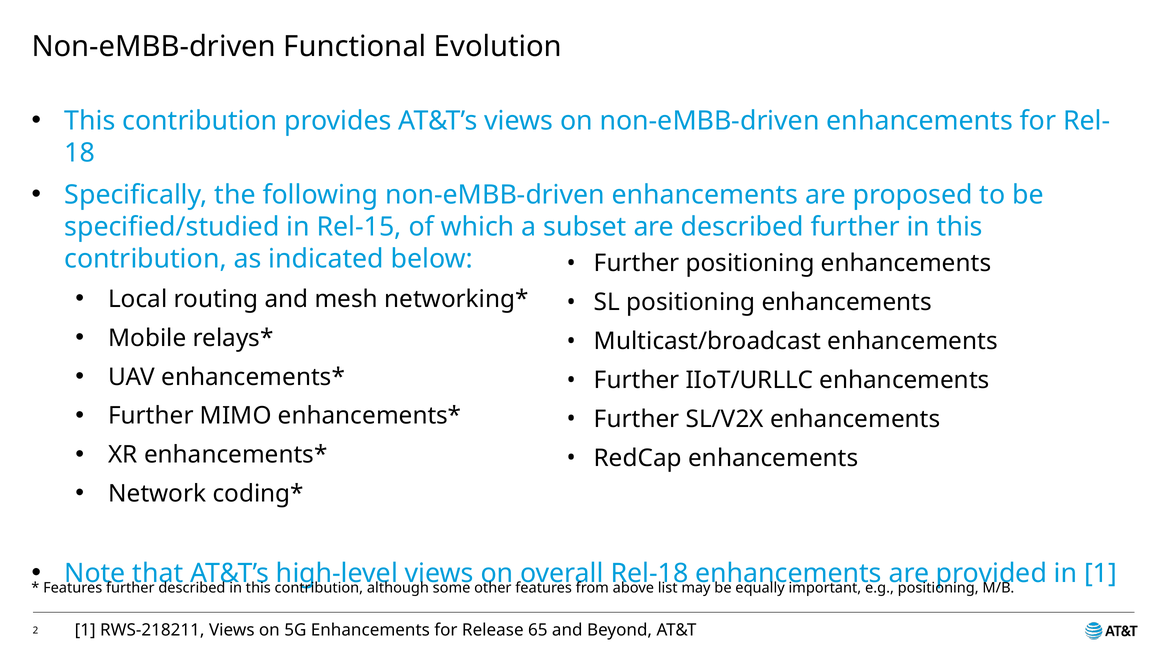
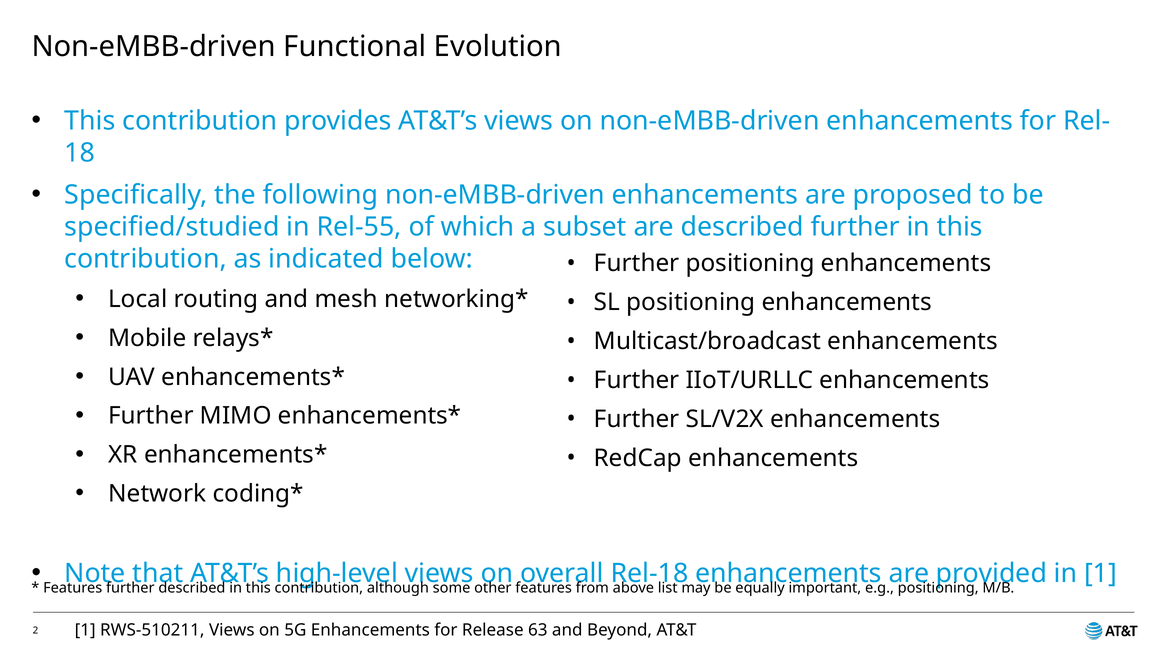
Rel-15: Rel-15 -> Rel-55 (359, 227)
RWS-218211: RWS-218211 -> RWS-510211 (152, 630)
65: 65 -> 63 (538, 630)
